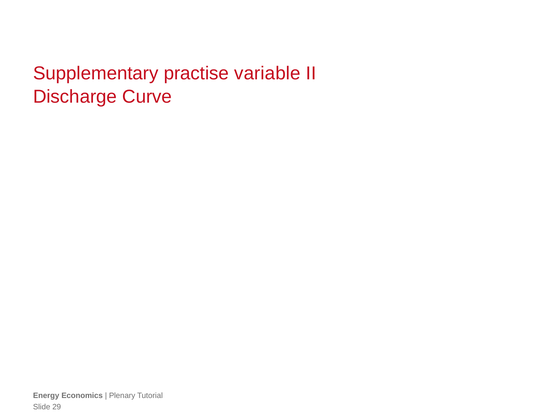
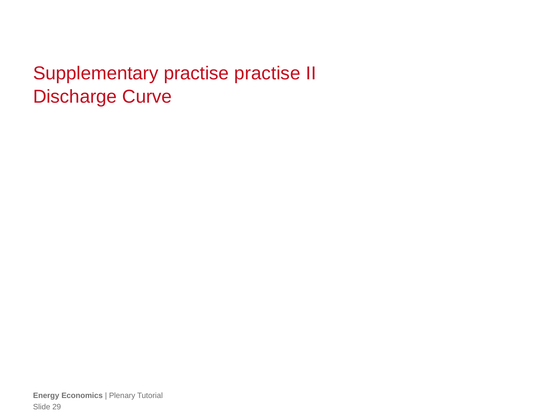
practise variable: variable -> practise (267, 73)
